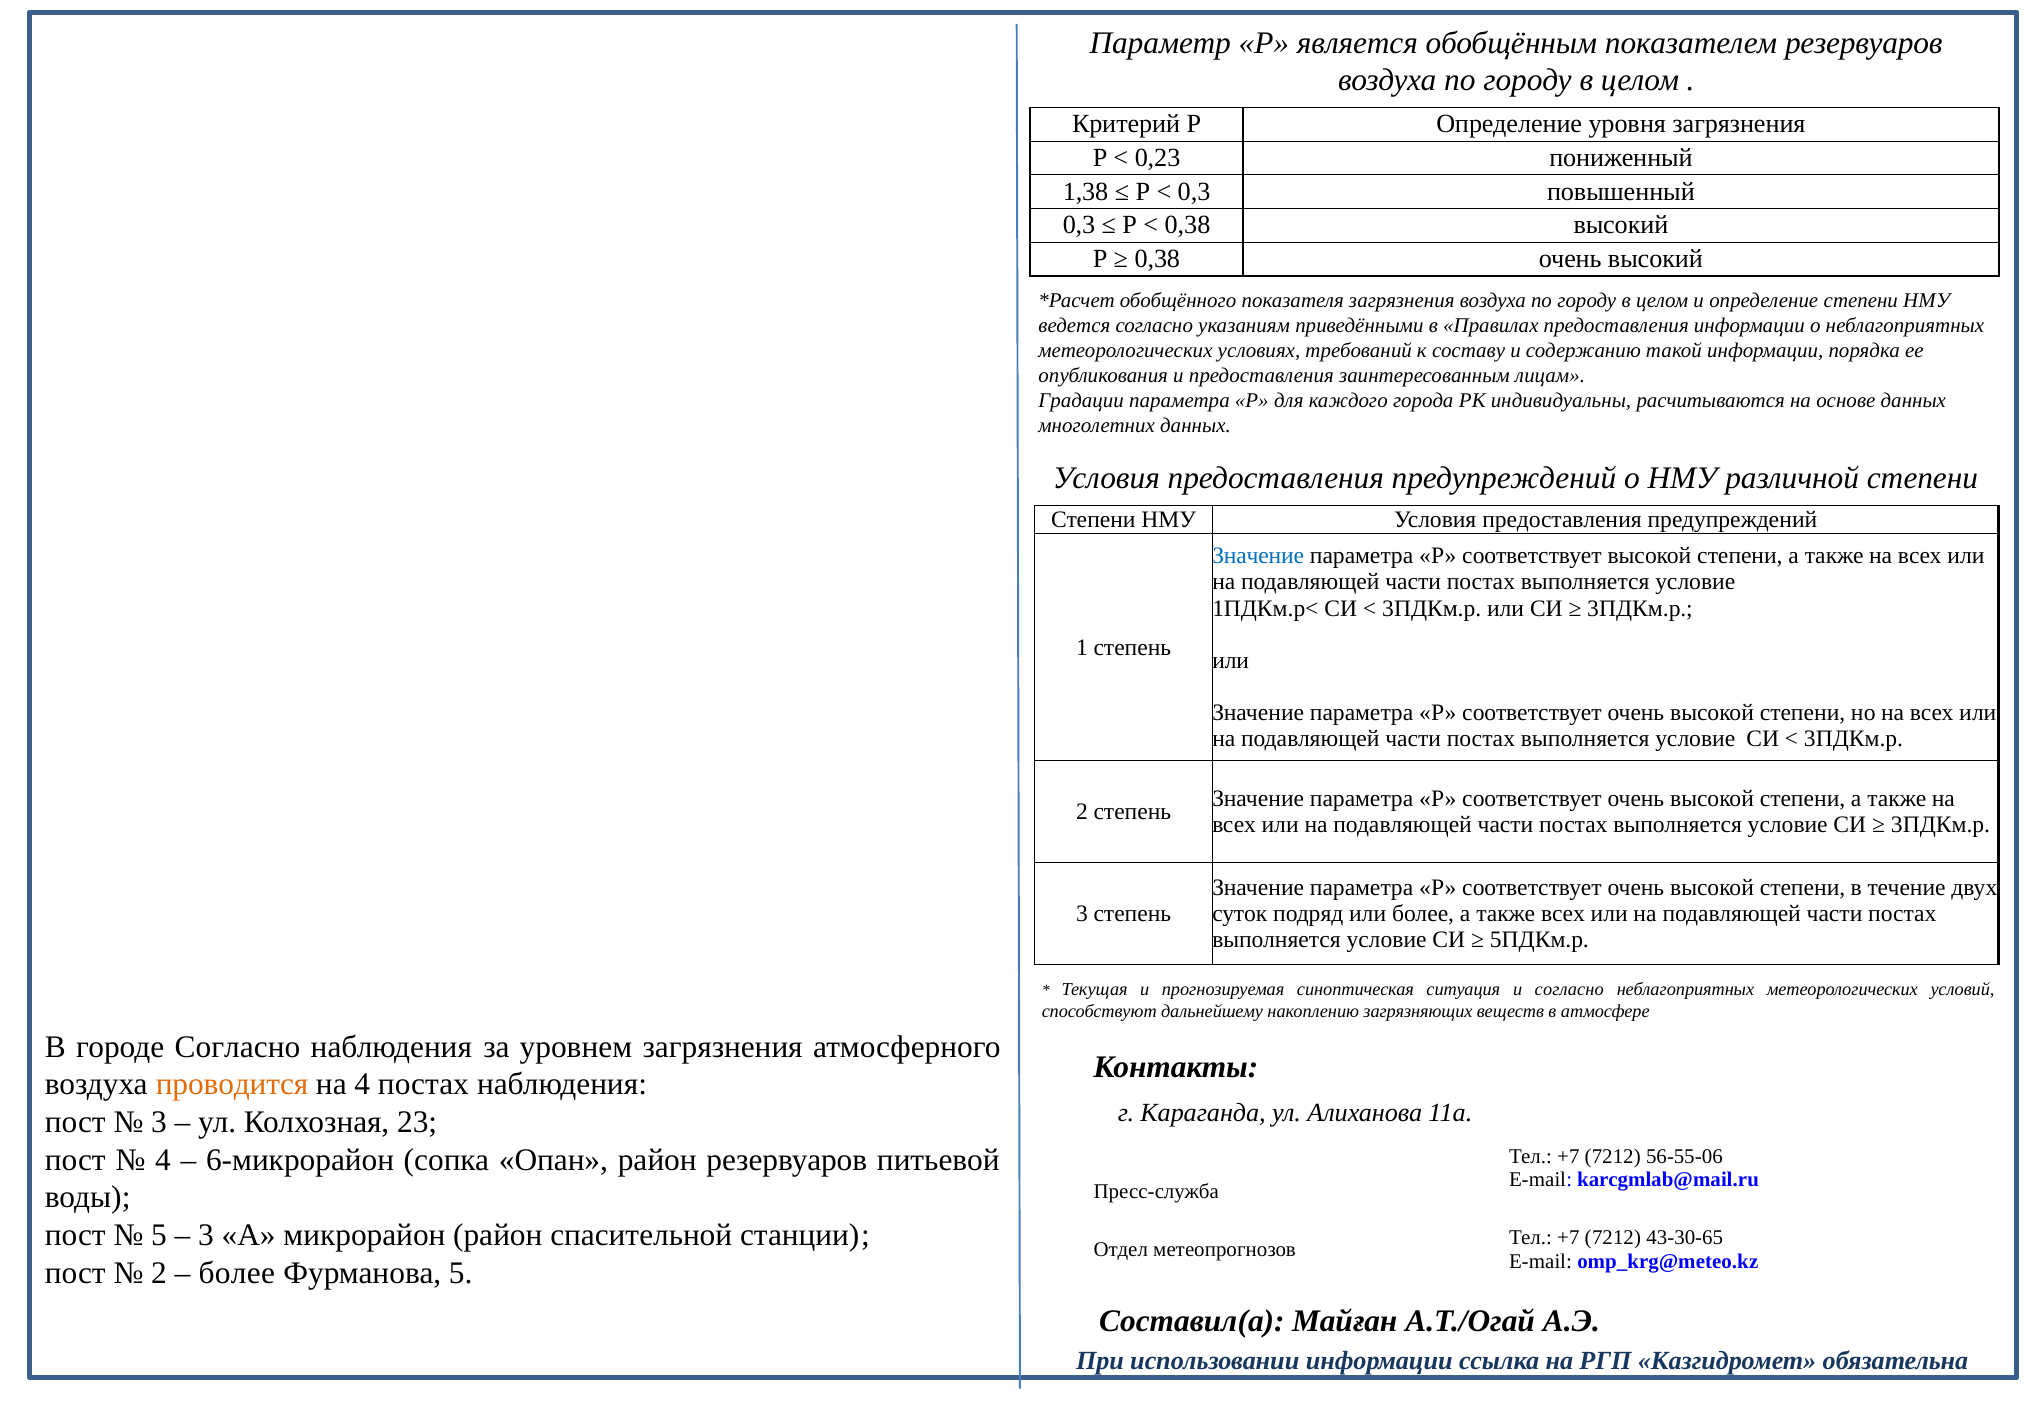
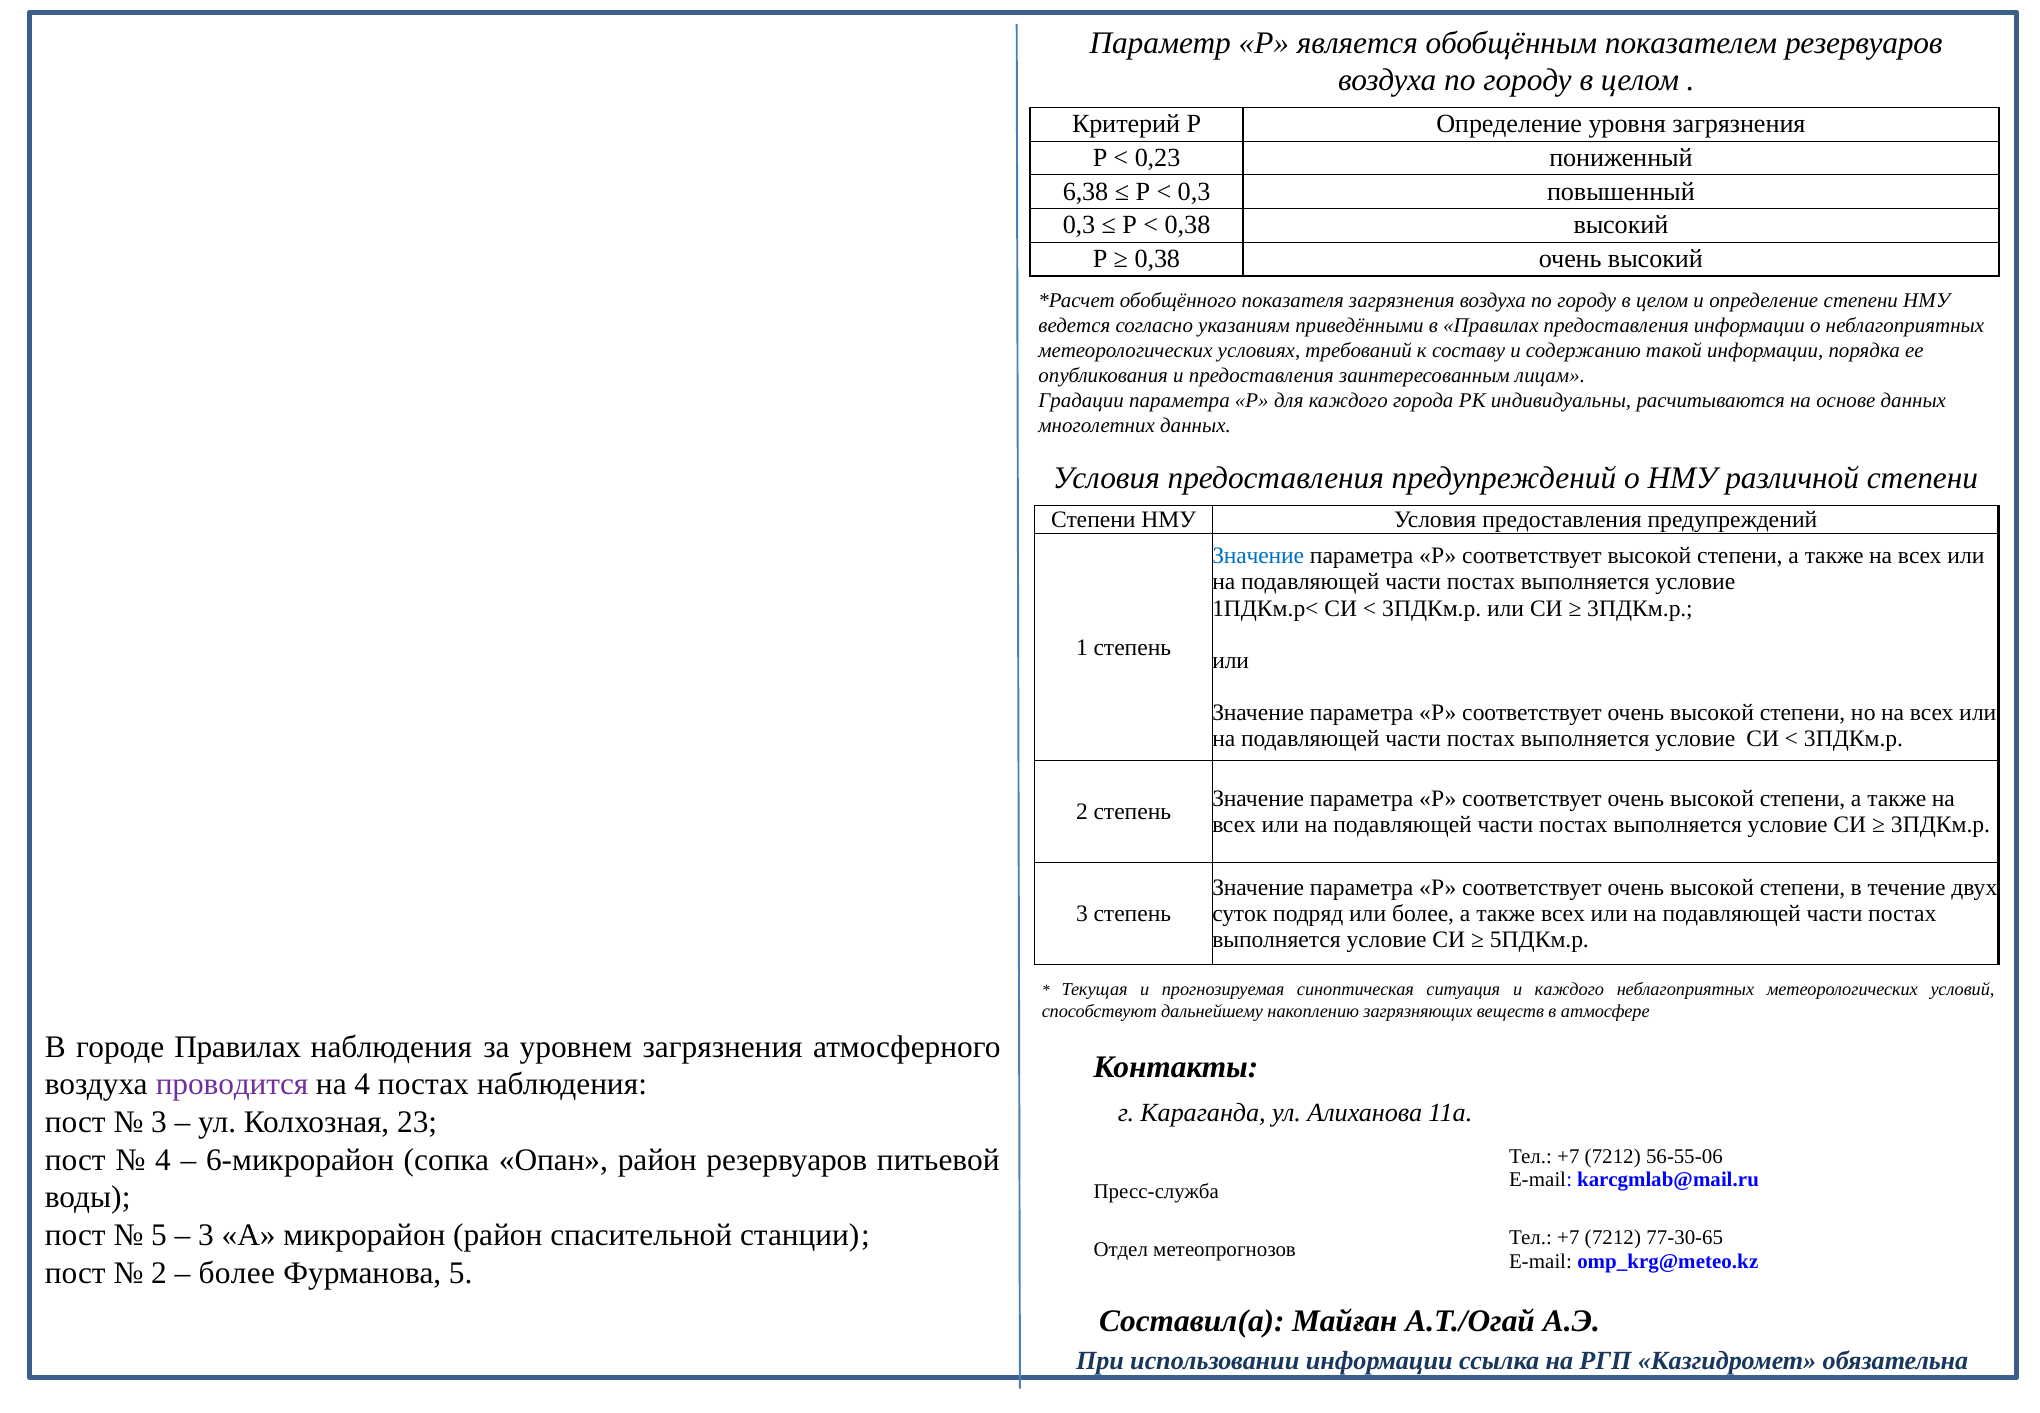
1,38: 1,38 -> 6,38 (1086, 191)
и согласно: согласно -> каждого (1569, 989)
городе Согласно: Согласно -> Правилах (238, 1046)
проводится colour: orange -> purple (232, 1084)
43-30-65: 43-30-65 -> 77-30-65 (1685, 1237)
